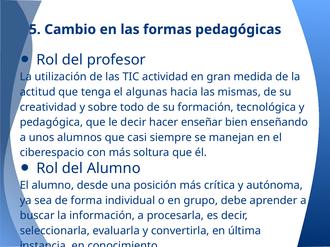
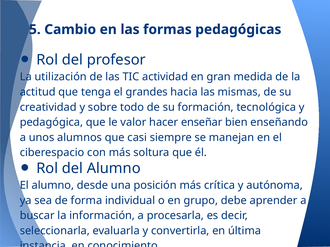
algunas: algunas -> grandes (147, 92)
le decir: decir -> valor (133, 123)
